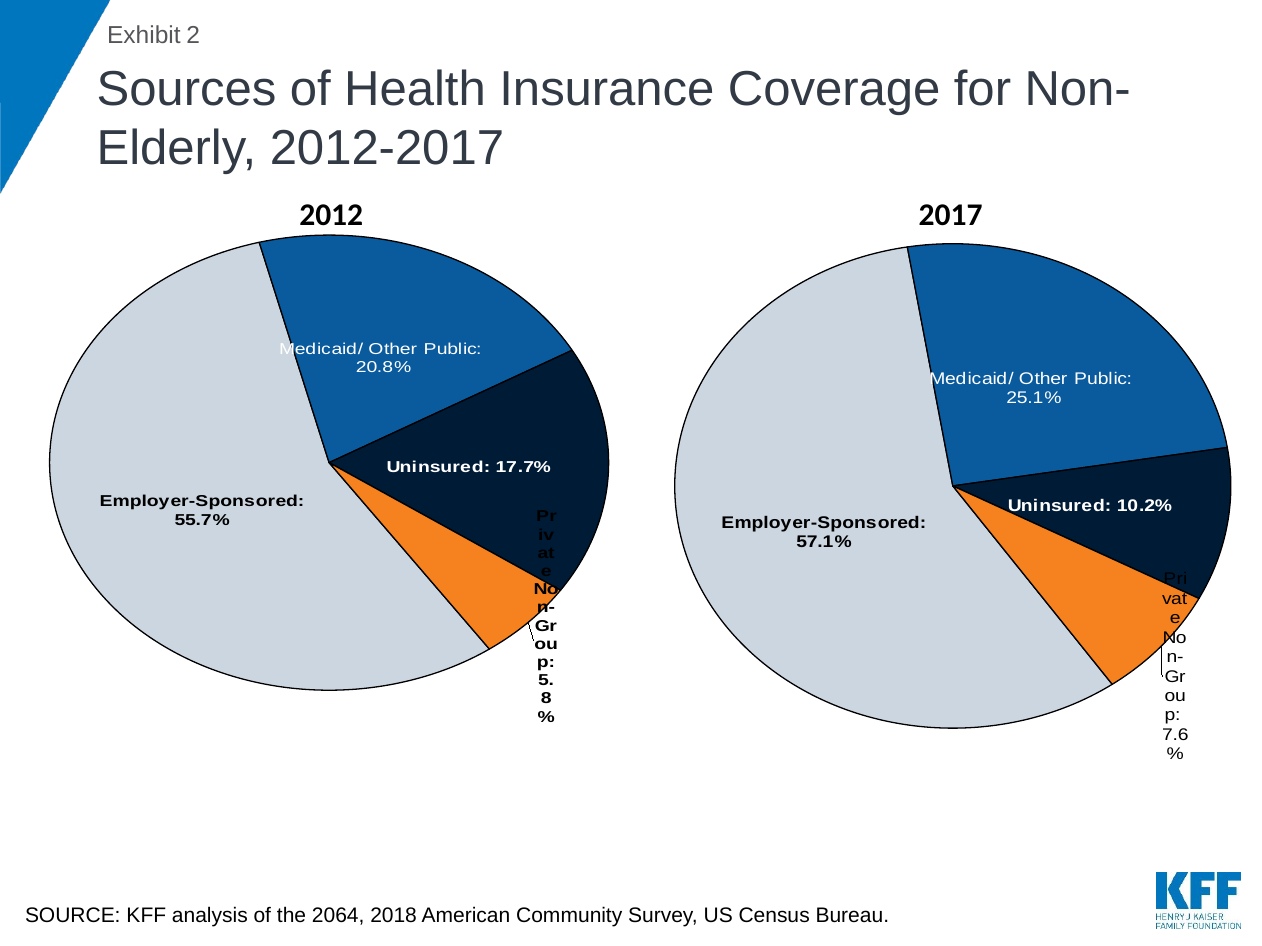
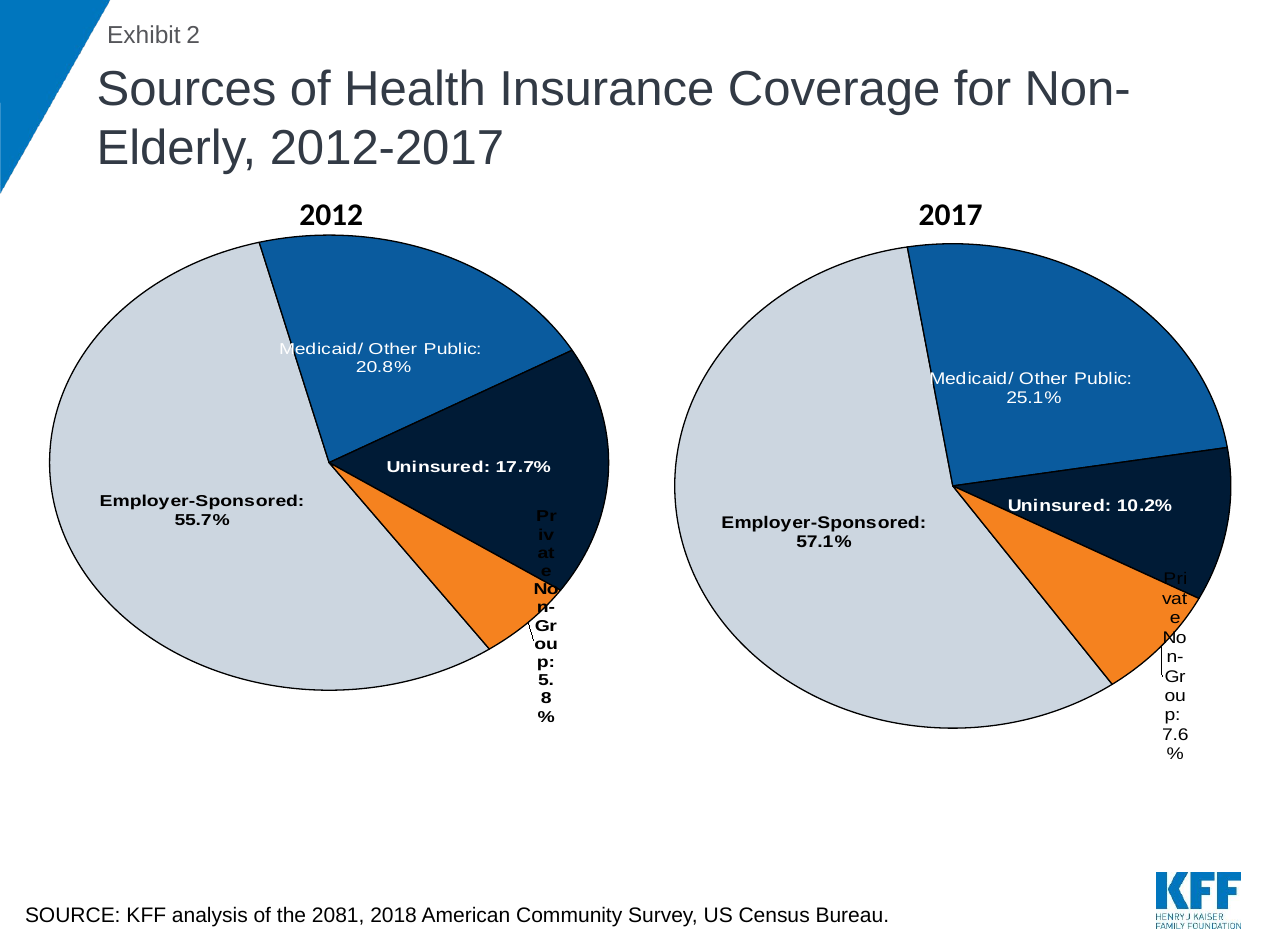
2064: 2064 -> 2081 (338, 916)
